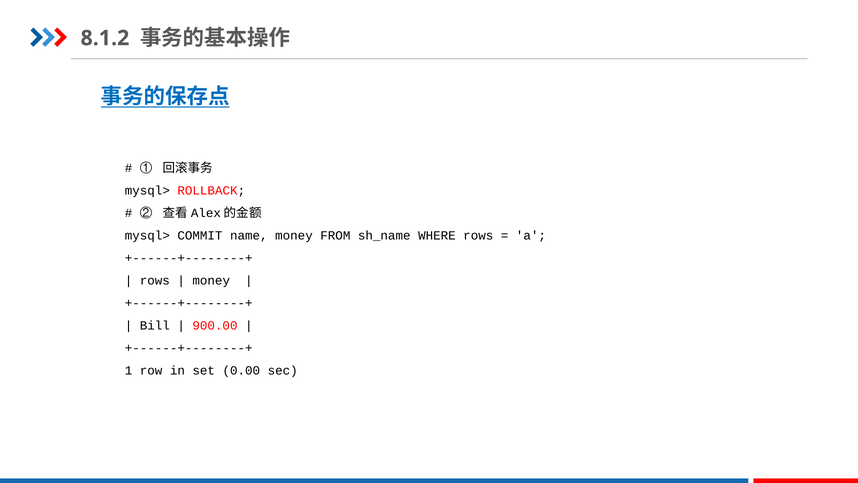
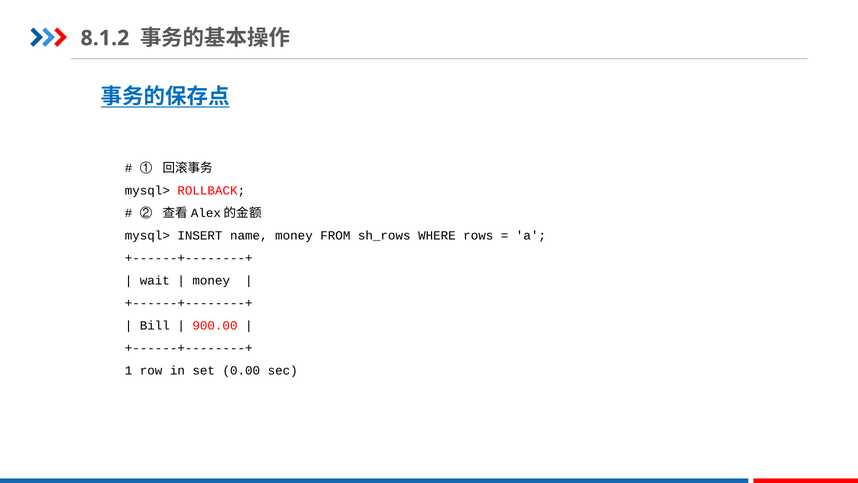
COMMIT: COMMIT -> INSERT (200, 236)
sh_name: sh_name -> sh_rows (384, 236)
rows: rows -> wait (155, 281)
